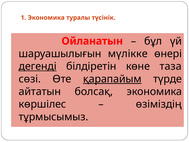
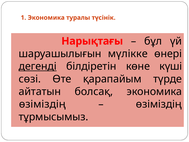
Ойланатын: Ойланатын -> Нарықтағы (92, 41)
таза: таза -> күші (171, 66)
қарапайым underline: present -> none (112, 79)
көршілес: көршілес -> өзіміздің (42, 104)
